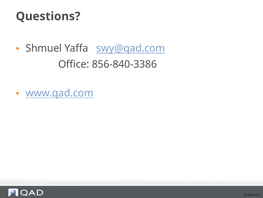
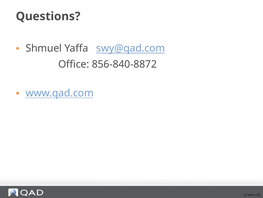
856-840-3386: 856-840-3386 -> 856-840-8872 (124, 64)
